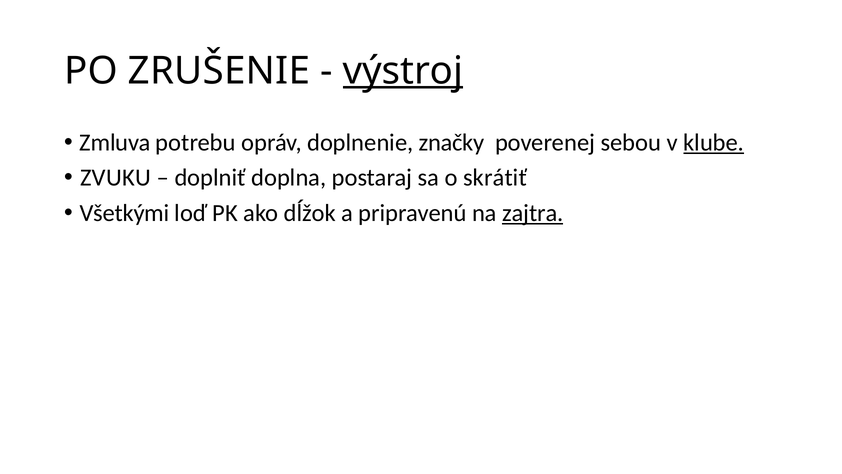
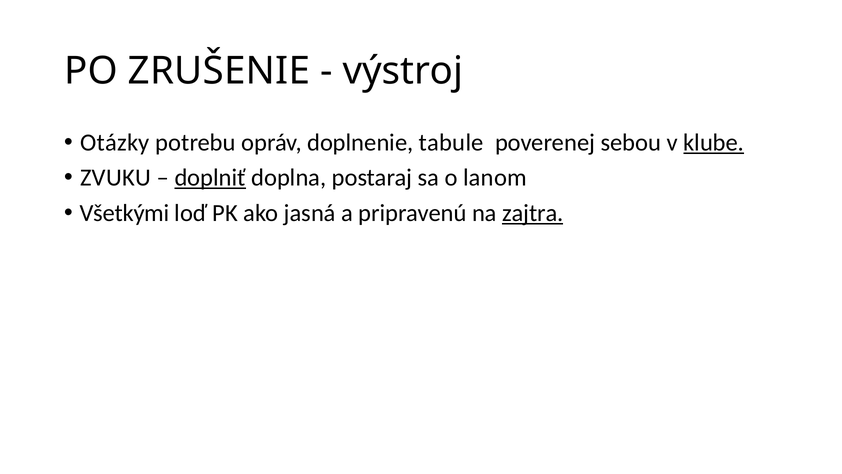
výstroj underline: present -> none (403, 71)
Zmluva: Zmluva -> Otázky (115, 142)
značky: značky -> tabule (451, 142)
doplniť underline: none -> present (210, 178)
skrátiť: skrátiť -> lanom (495, 178)
dĺžok: dĺžok -> jasná (310, 213)
